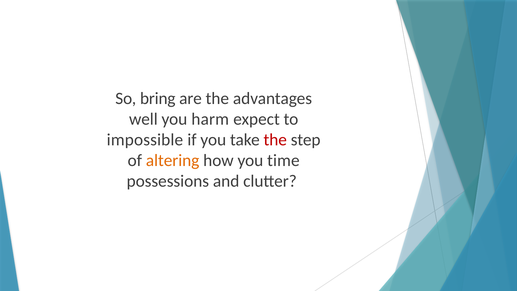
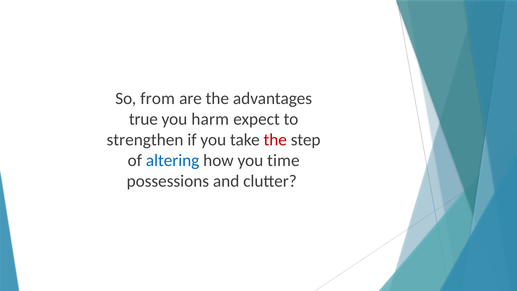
bring: bring -> from (158, 98)
well: well -> true (143, 119)
impossible: impossible -> strengthen (145, 140)
altering colour: orange -> blue (173, 161)
